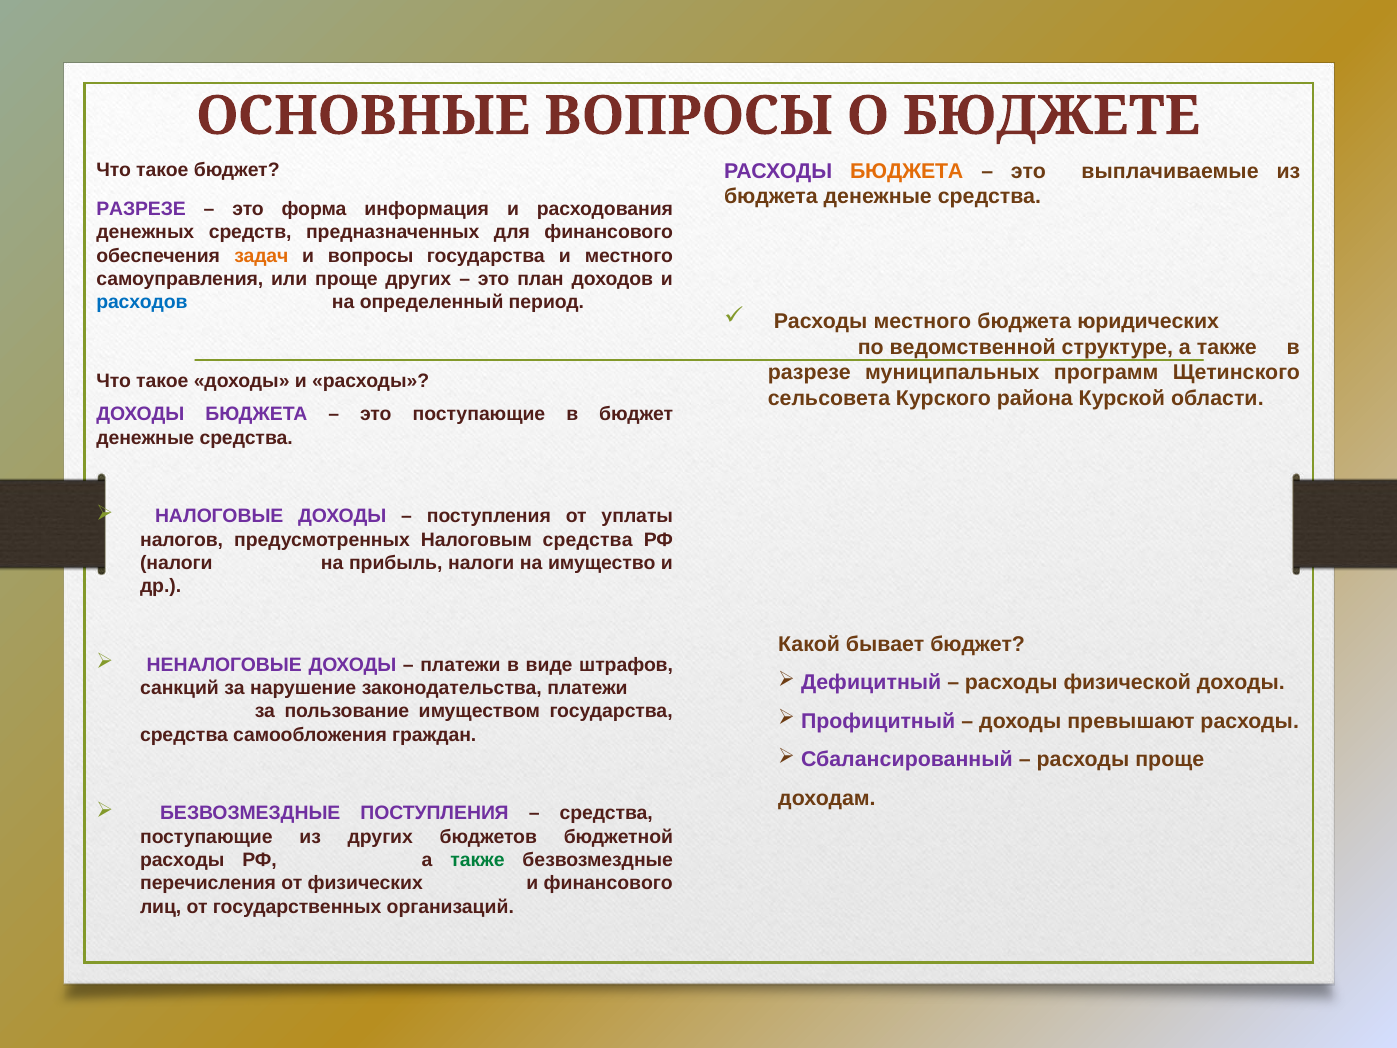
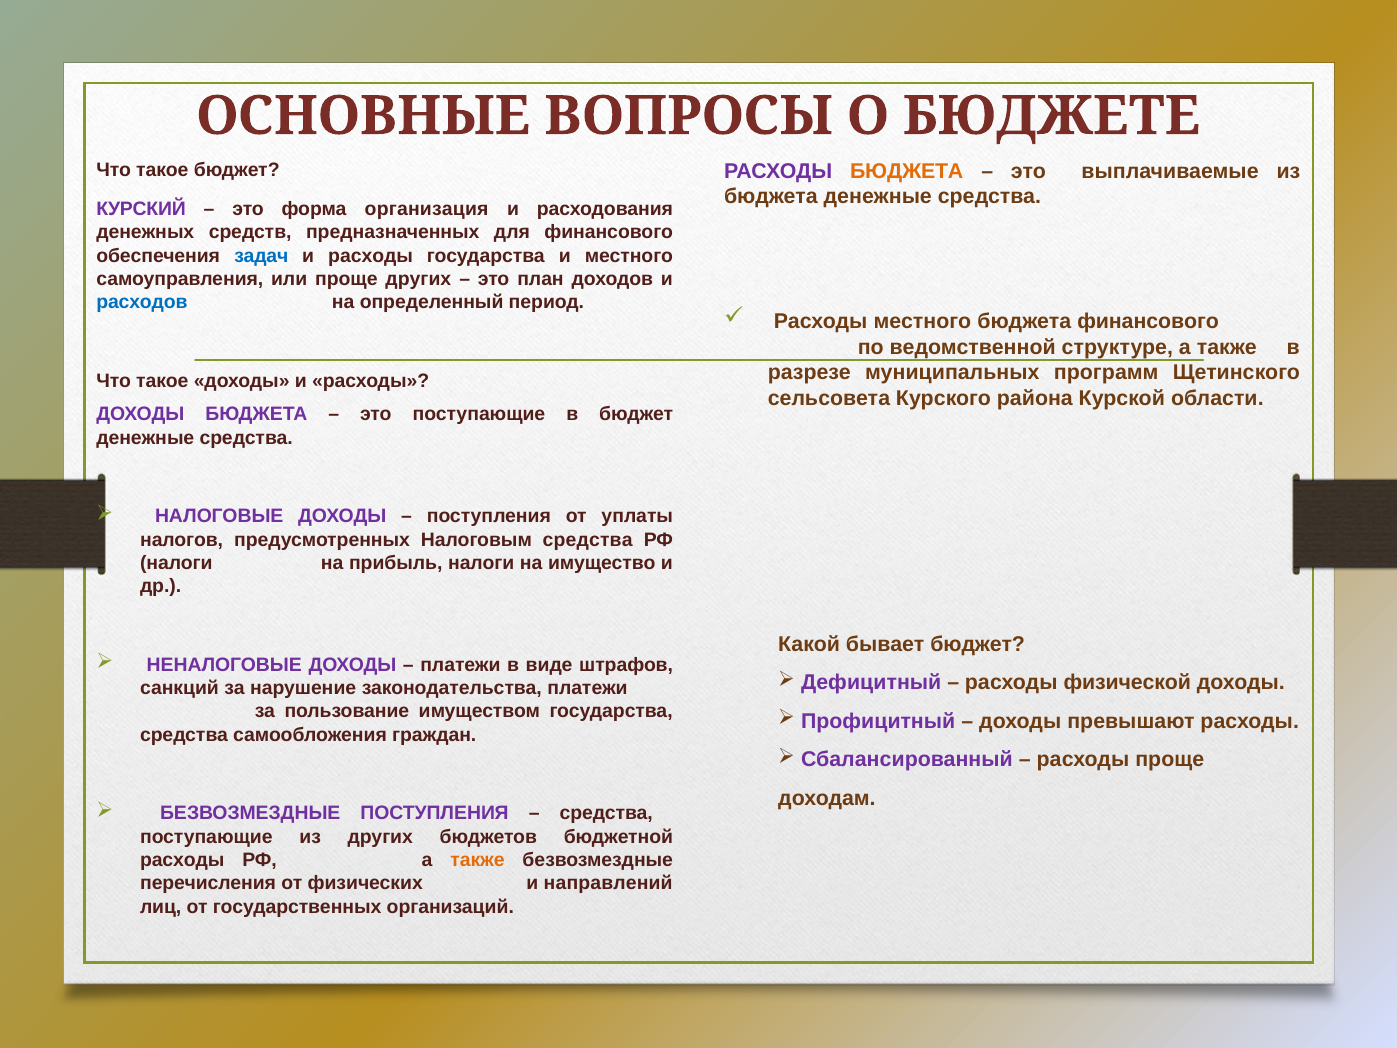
РАЗРЕЗЕ: РАЗРЕЗЕ -> КУРСКИЙ (141, 209)
информация: информация -> организация (427, 209)
задач colour: orange -> blue (261, 256)
вопросы: вопросы -> расходы (371, 256)
бюджета юридических: юридических -> финансового (1148, 322)
также colour: green -> orange (477, 860)
и финансового: финансового -> направлений (608, 883)
